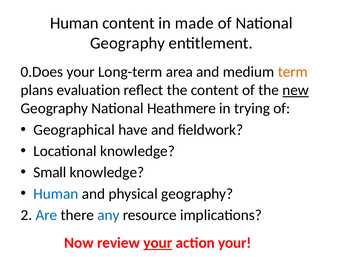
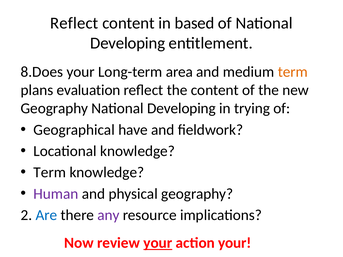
Human: Human -> Reflect (74, 23)
made: made -> based (194, 23)
Geography: Geography -> Developing (128, 43)
0.Does: 0.Does -> 8.Does (42, 72)
new underline: present -> none (296, 90)
Geography National Heathmere: Heathmere -> Developing (181, 109)
Small: Small -> Term (50, 173)
Human colour: blue -> purple (56, 194)
any colour: blue -> purple (108, 215)
